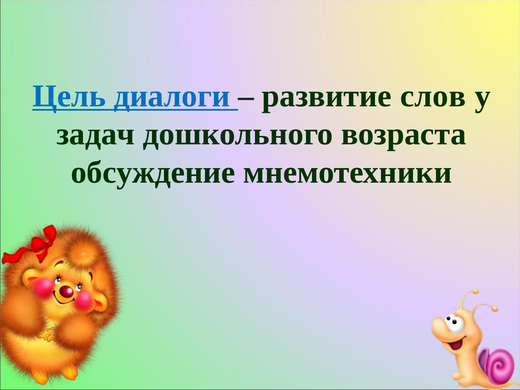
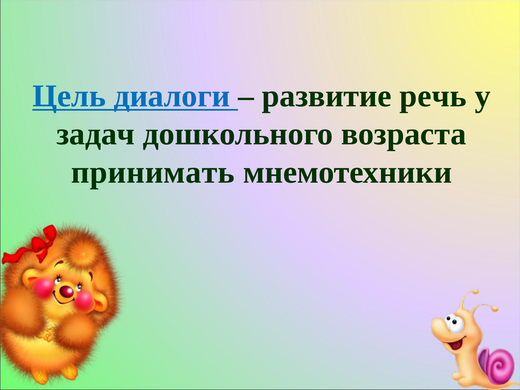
слов: слов -> речь (433, 96)
обсуждение: обсуждение -> принимать (153, 172)
